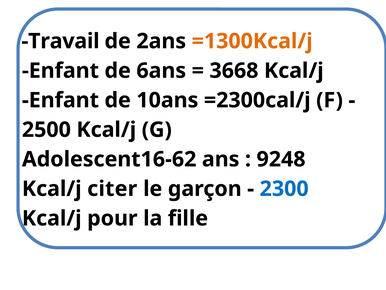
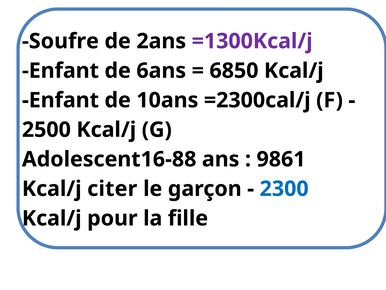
Travail: Travail -> Soufre (60, 41)
=1300Kcal/j colour: orange -> purple (252, 41)
3668: 3668 -> 6850 (234, 71)
Adolescent16-62: Adolescent16-62 -> Adolescent16-88 (109, 159)
9248: 9248 -> 9861 (281, 159)
